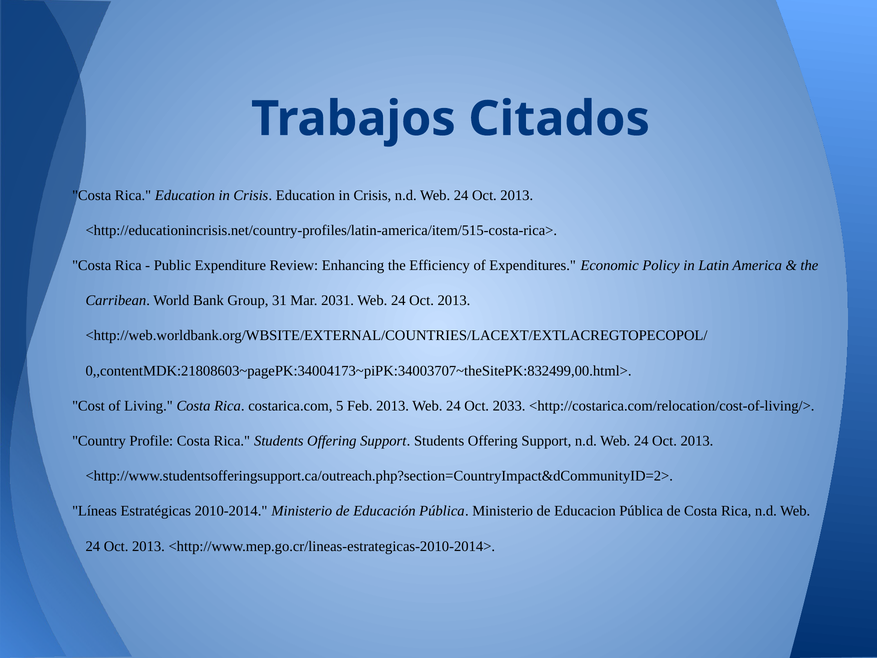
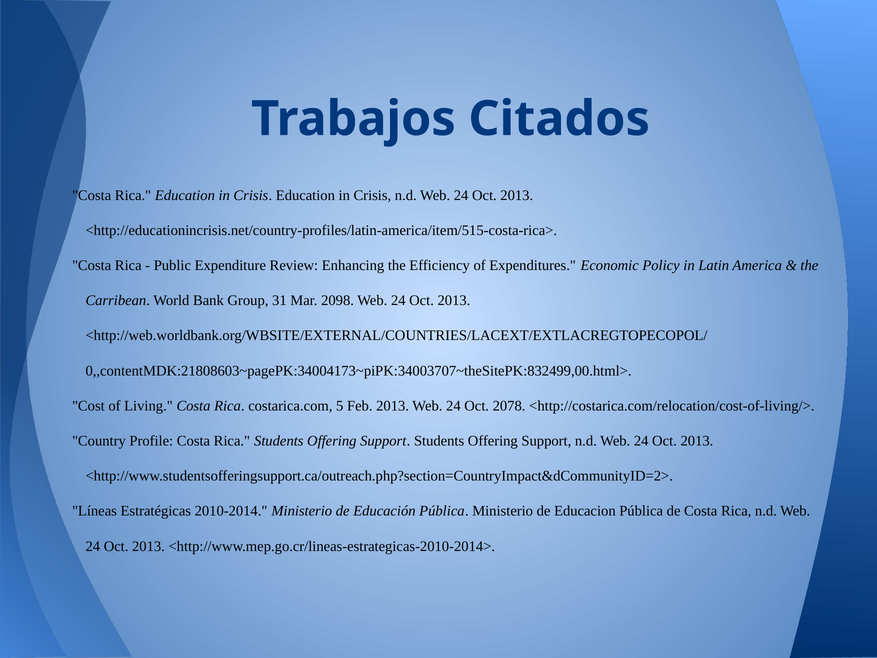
2031: 2031 -> 2098 (338, 300)
2033: 2033 -> 2078 (509, 406)
